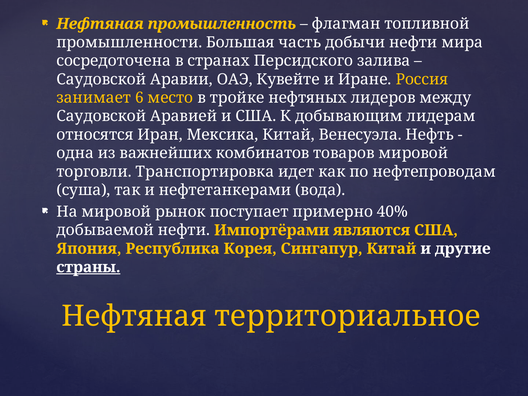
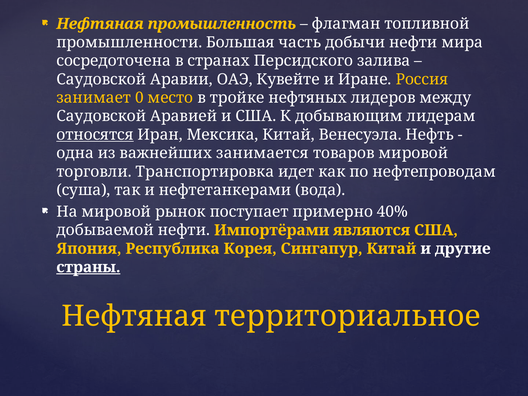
6: 6 -> 0 (139, 98)
относятся underline: none -> present (95, 135)
комбинатов: комбинатов -> занимается (262, 153)
